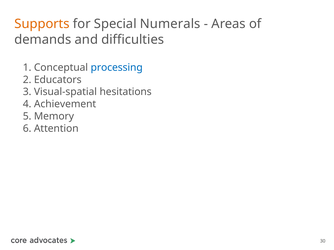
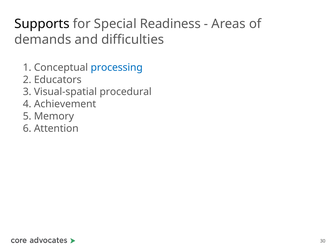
Supports colour: orange -> black (42, 24)
Numerals: Numerals -> Readiness (170, 24)
hesitations: hesitations -> procedural (126, 92)
